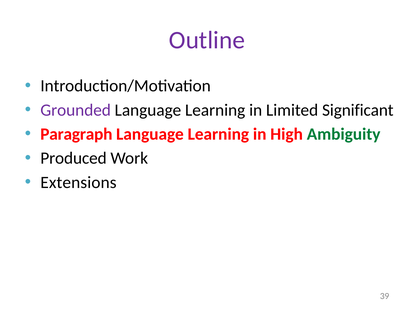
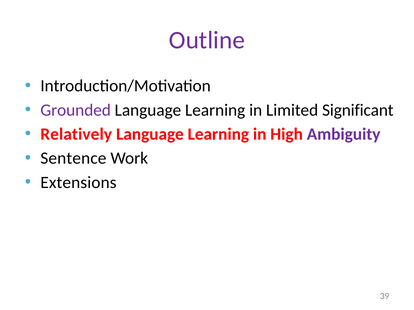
Paragraph: Paragraph -> Relatively (76, 134)
Ambiguity colour: green -> purple (344, 134)
Produced: Produced -> Sentence (73, 159)
